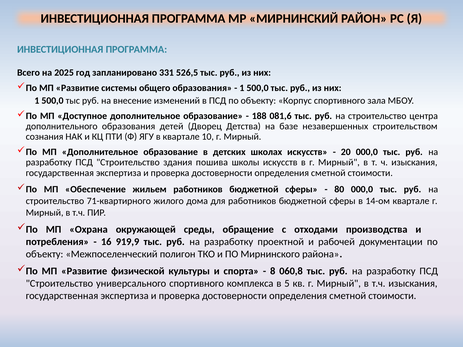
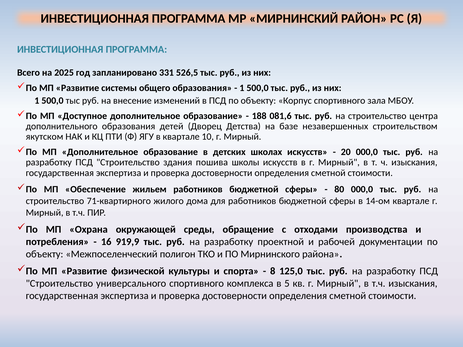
сознания: сознания -> якутском (45, 137)
060,8: 060,8 -> 125,0 (291, 271)
